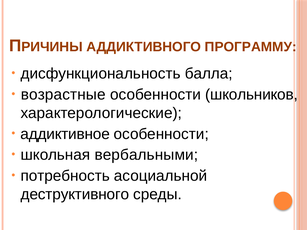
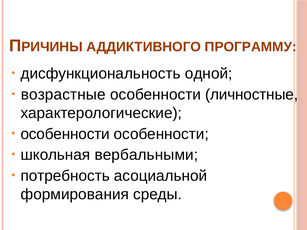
балла: балла -> одной (209, 74)
школьников: школьников -> личностные (252, 95)
аддиктивное: аддиктивное -> особенности (65, 134)
деструктивного: деструктивного -> формирования (75, 195)
